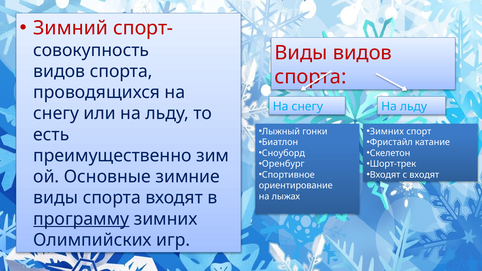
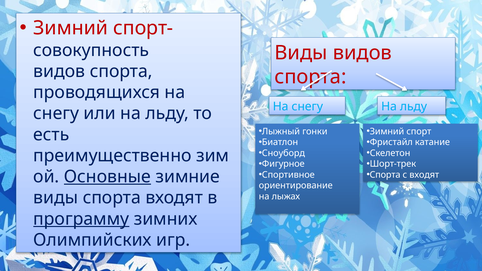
Зимних: Зимних -> Зимний (387, 131)
Оренбург: Оренбург -> Фигурное (283, 164)
Входят: Входят -> Спорта (385, 175)
Основные underline: none -> present (107, 177)
